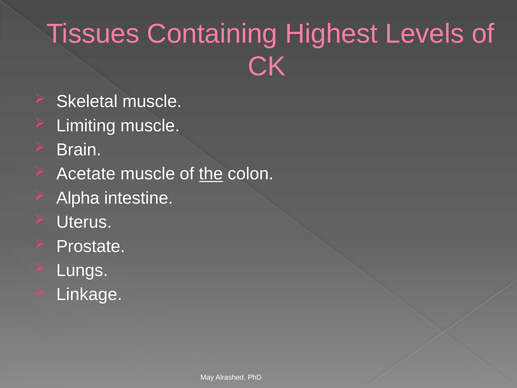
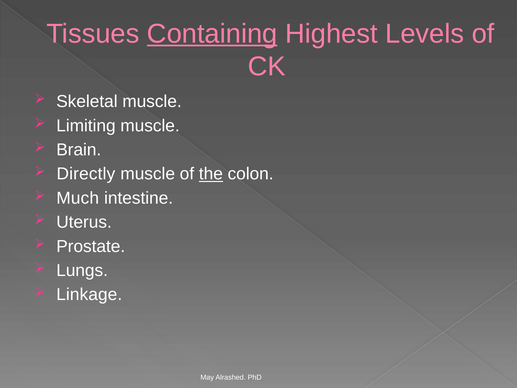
Containing underline: none -> present (212, 34)
Acetate: Acetate -> Directly (86, 174)
Alpha: Alpha -> Much (78, 198)
